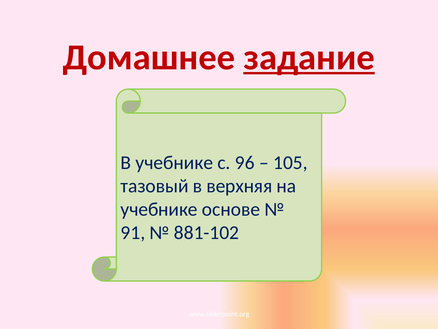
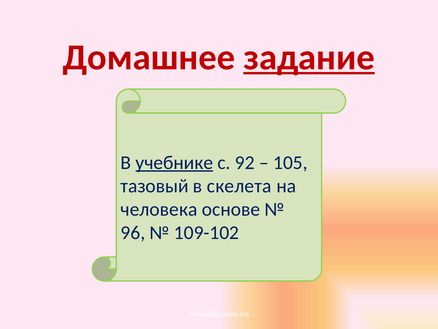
учебнике underline: none -> present (174, 162)
96: 96 -> 92 (245, 162)
верхняя: верхняя -> скелета (239, 186)
учебнике: учебнике -> человека (159, 209)
91: 91 -> 96 (133, 232)
881-102: 881-102 -> 109-102 (207, 232)
